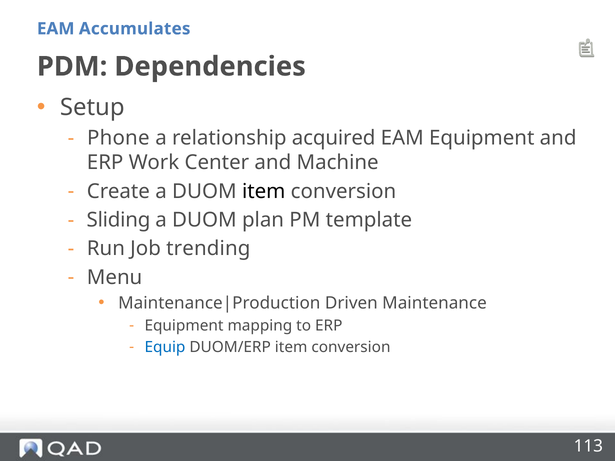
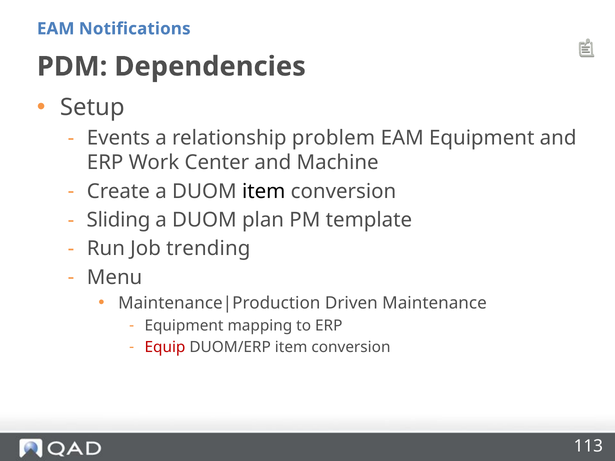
Accumulates: Accumulates -> Notifications (135, 29)
Phone: Phone -> Events (118, 138)
acquired: acquired -> problem (334, 138)
Equip colour: blue -> red (165, 347)
